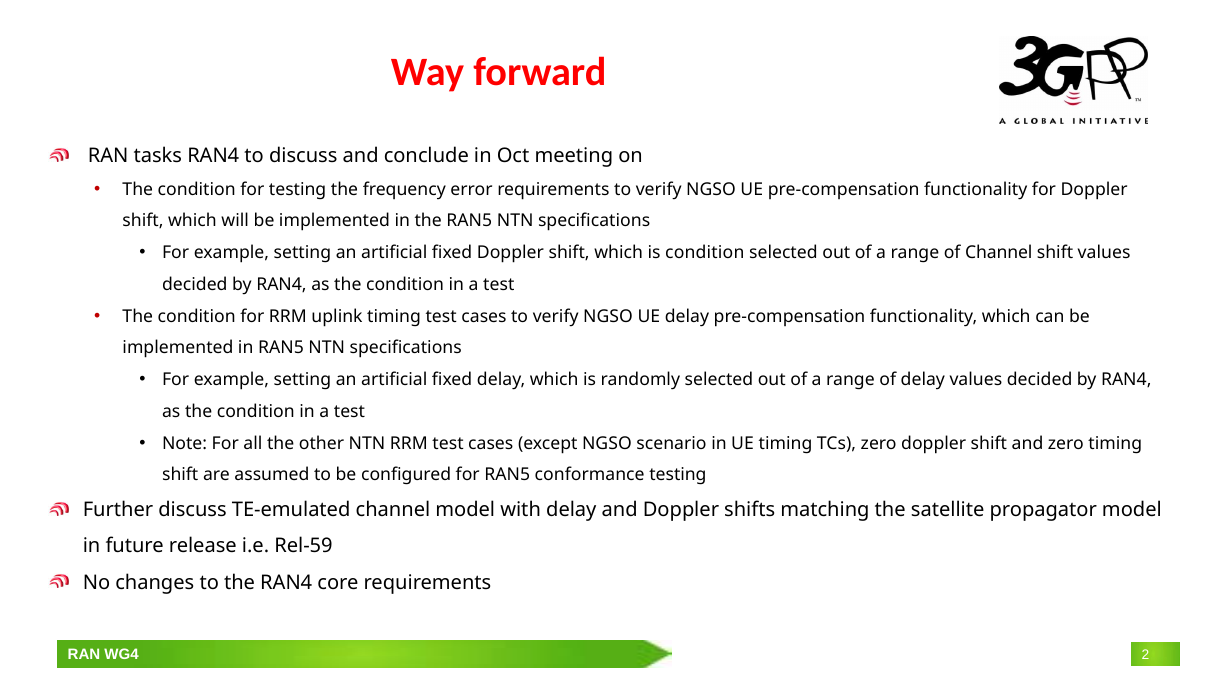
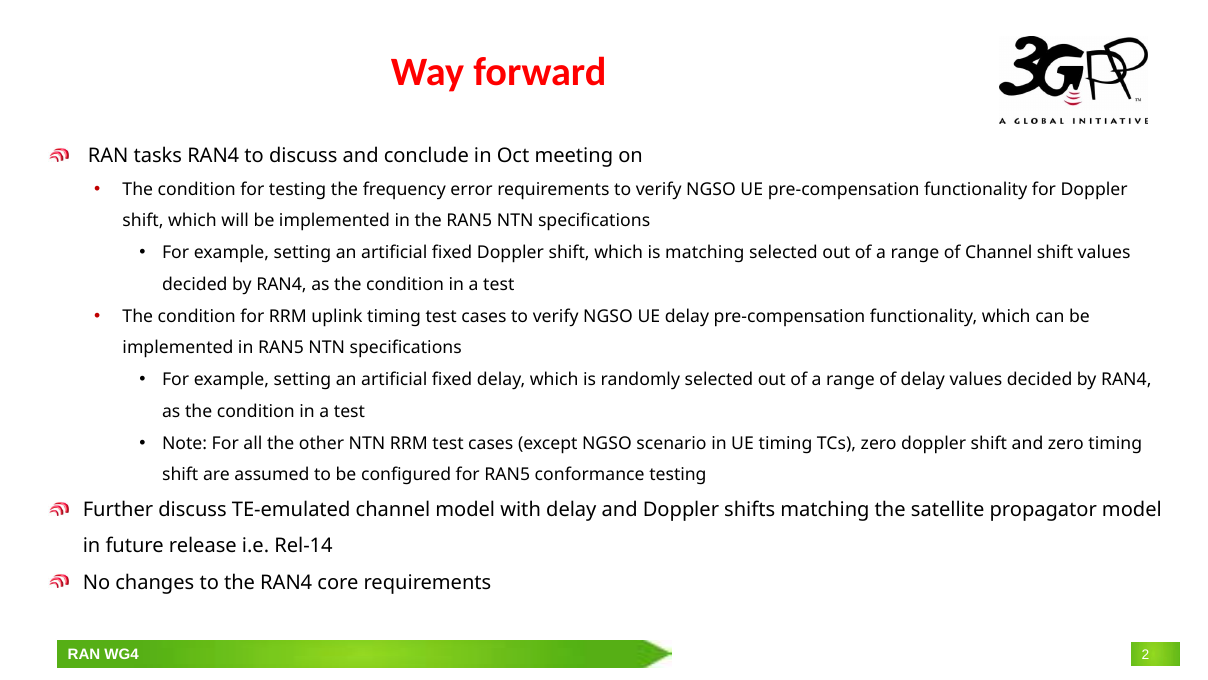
is condition: condition -> matching (705, 253)
Rel-59: Rel-59 -> Rel-14 (304, 546)
